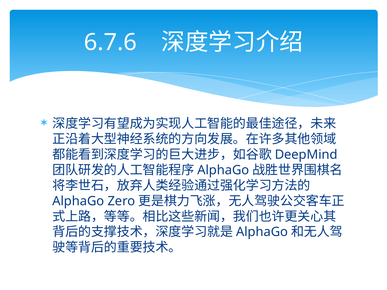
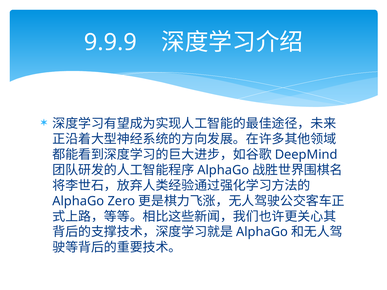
6.7.6: 6.7.6 -> 9.9.9 (110, 42)
